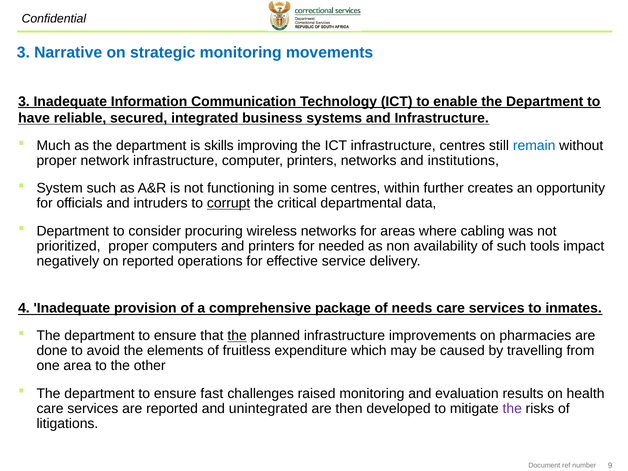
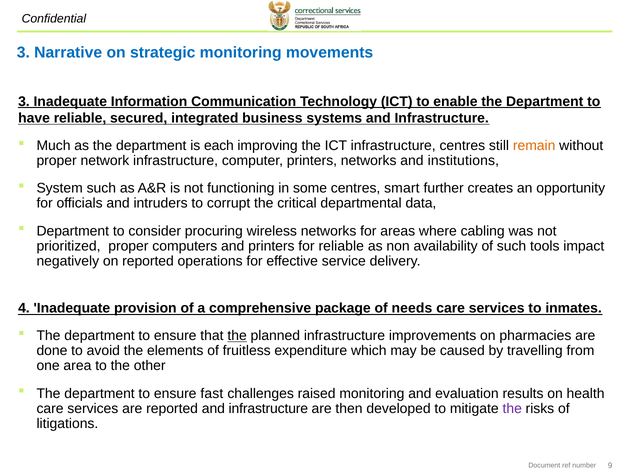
skills: skills -> each (219, 146)
remain colour: blue -> orange (534, 146)
within: within -> smart (402, 188)
corrupt underline: present -> none (229, 203)
for needed: needed -> reliable (341, 246)
reported and unintegrated: unintegrated -> infrastructure (268, 408)
